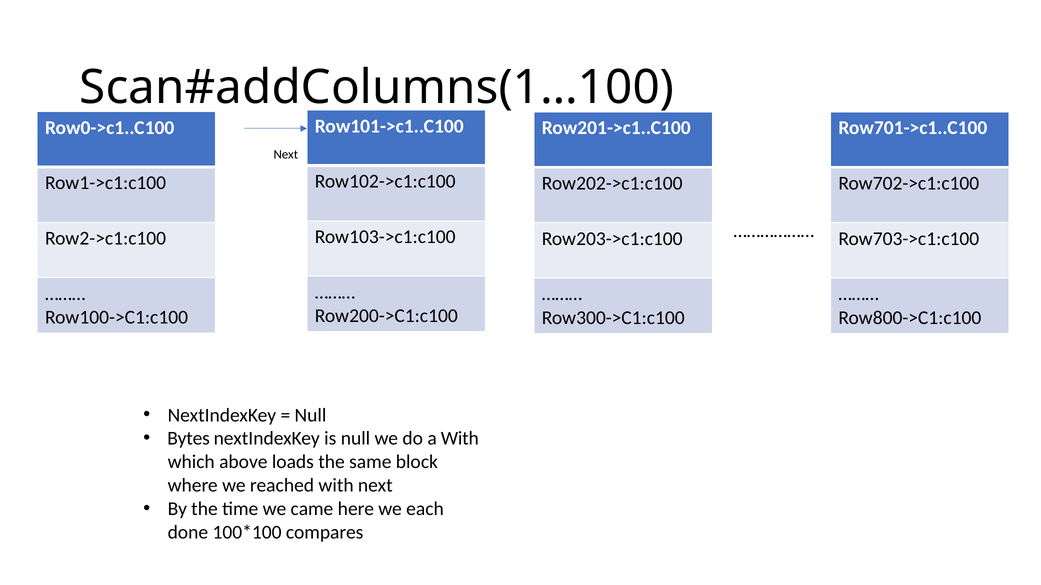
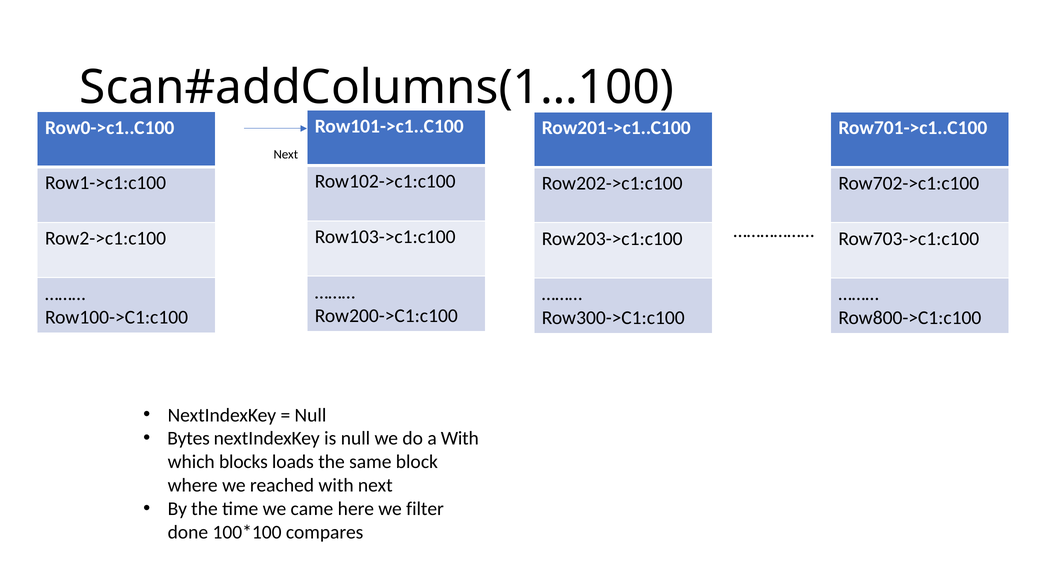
above: above -> blocks (243, 462)
each: each -> filter (425, 509)
